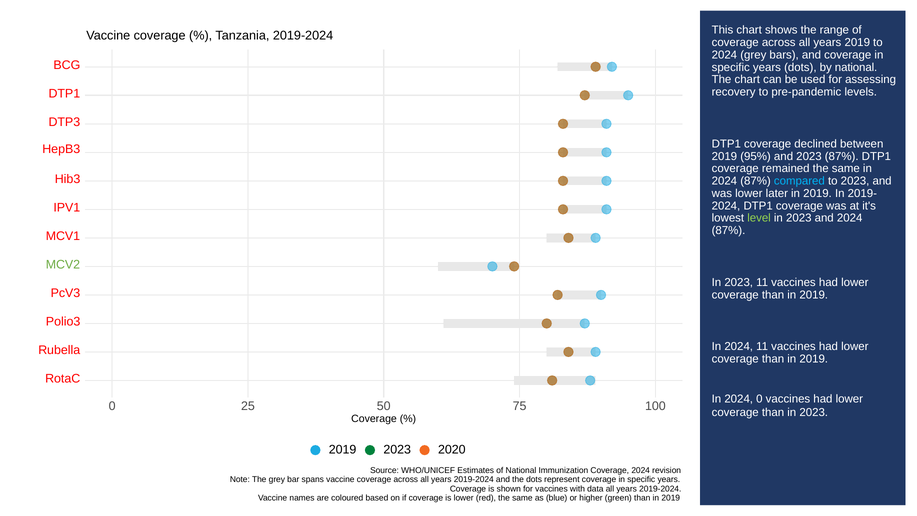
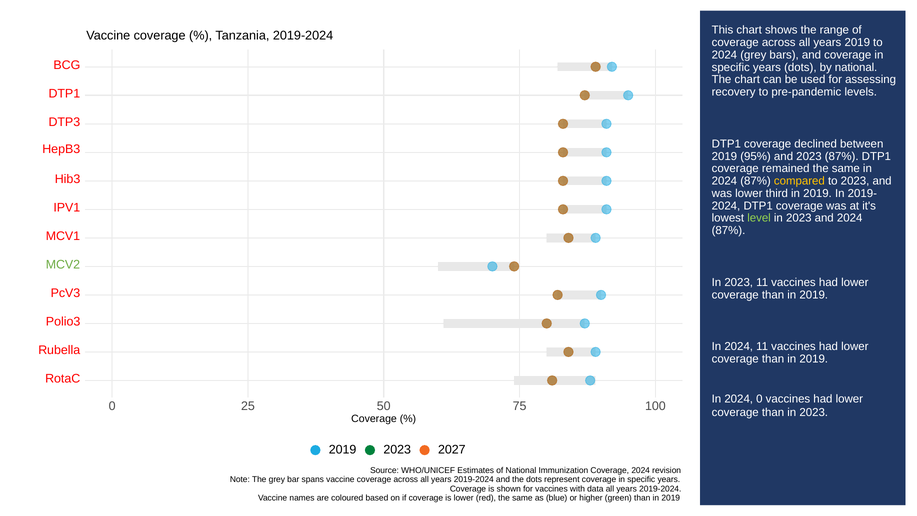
compared colour: light blue -> yellow (799, 181)
later: later -> third (777, 193)
2020: 2020 -> 2027 (452, 449)
